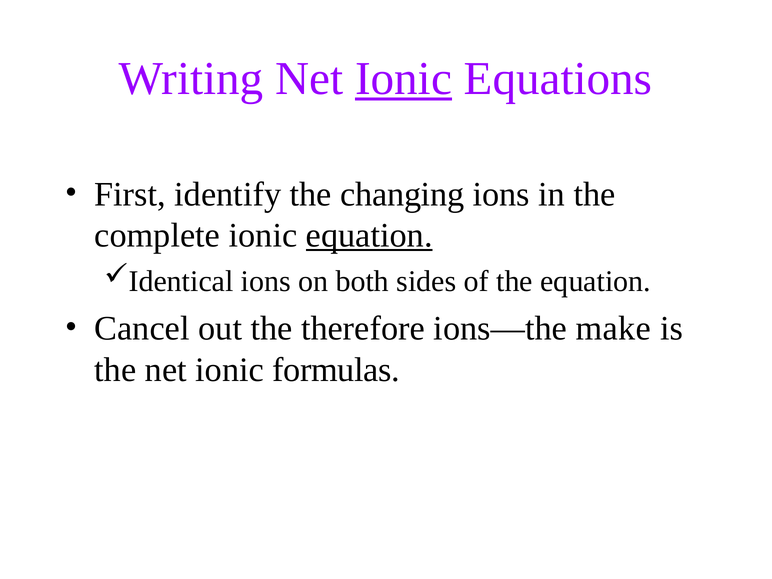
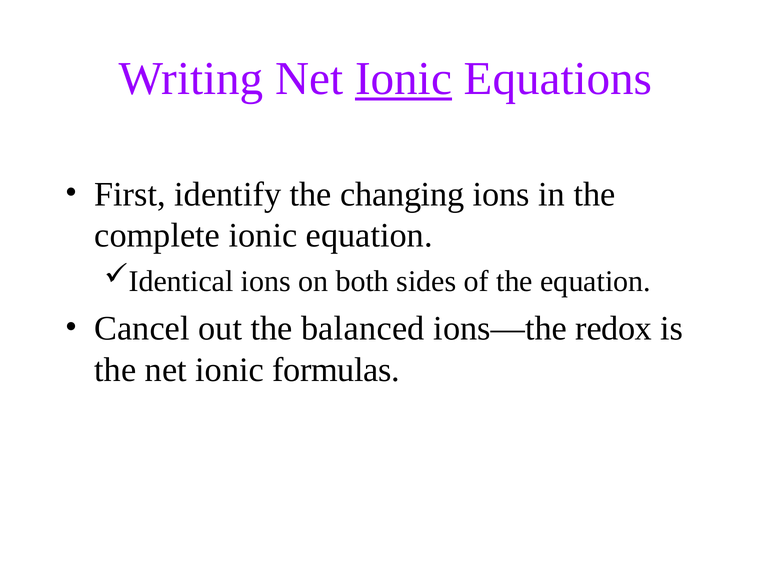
equation underline: present -> none (369, 235)
therefore: therefore -> balanced (363, 329)
make: make -> redox (614, 329)
